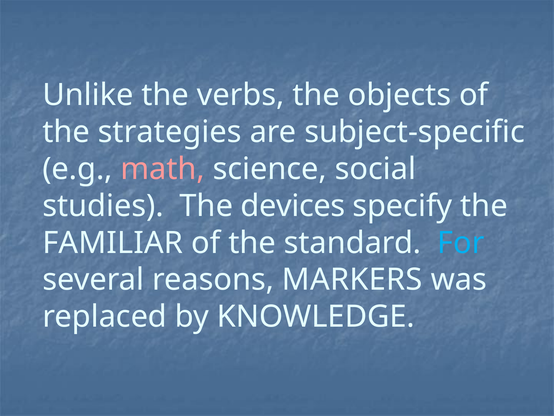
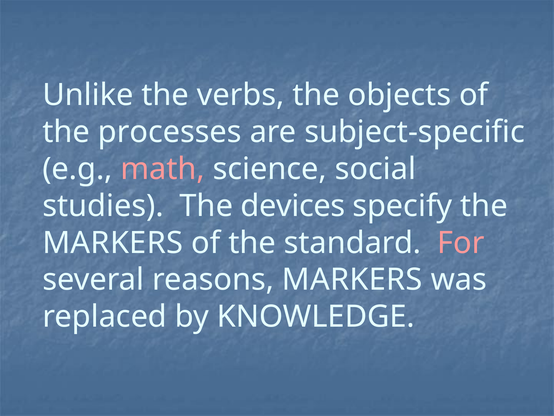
strategies: strategies -> processes (170, 132)
FAMILIAR: FAMILIAR -> MARKERS (113, 243)
For colour: light blue -> pink (461, 243)
